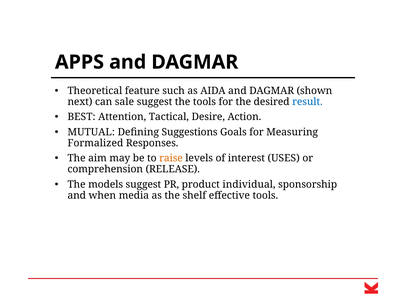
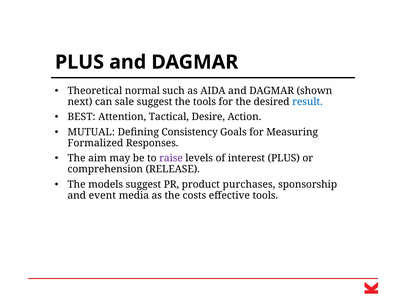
APPS: APPS -> PLUS (79, 62)
feature: feature -> normal (142, 91)
Suggestions: Suggestions -> Consistency (190, 132)
raise colour: orange -> purple (171, 159)
interest USES: USES -> PLUS (284, 159)
individual: individual -> purchases (249, 185)
when: when -> event (102, 196)
shelf: shelf -> costs (194, 196)
